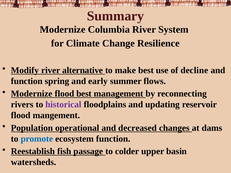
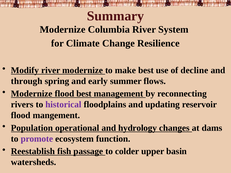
river alternative: alternative -> modernize (83, 70)
function: function -> through (27, 81)
decreased: decreased -> hydrology (138, 128)
promote colour: blue -> purple (37, 139)
